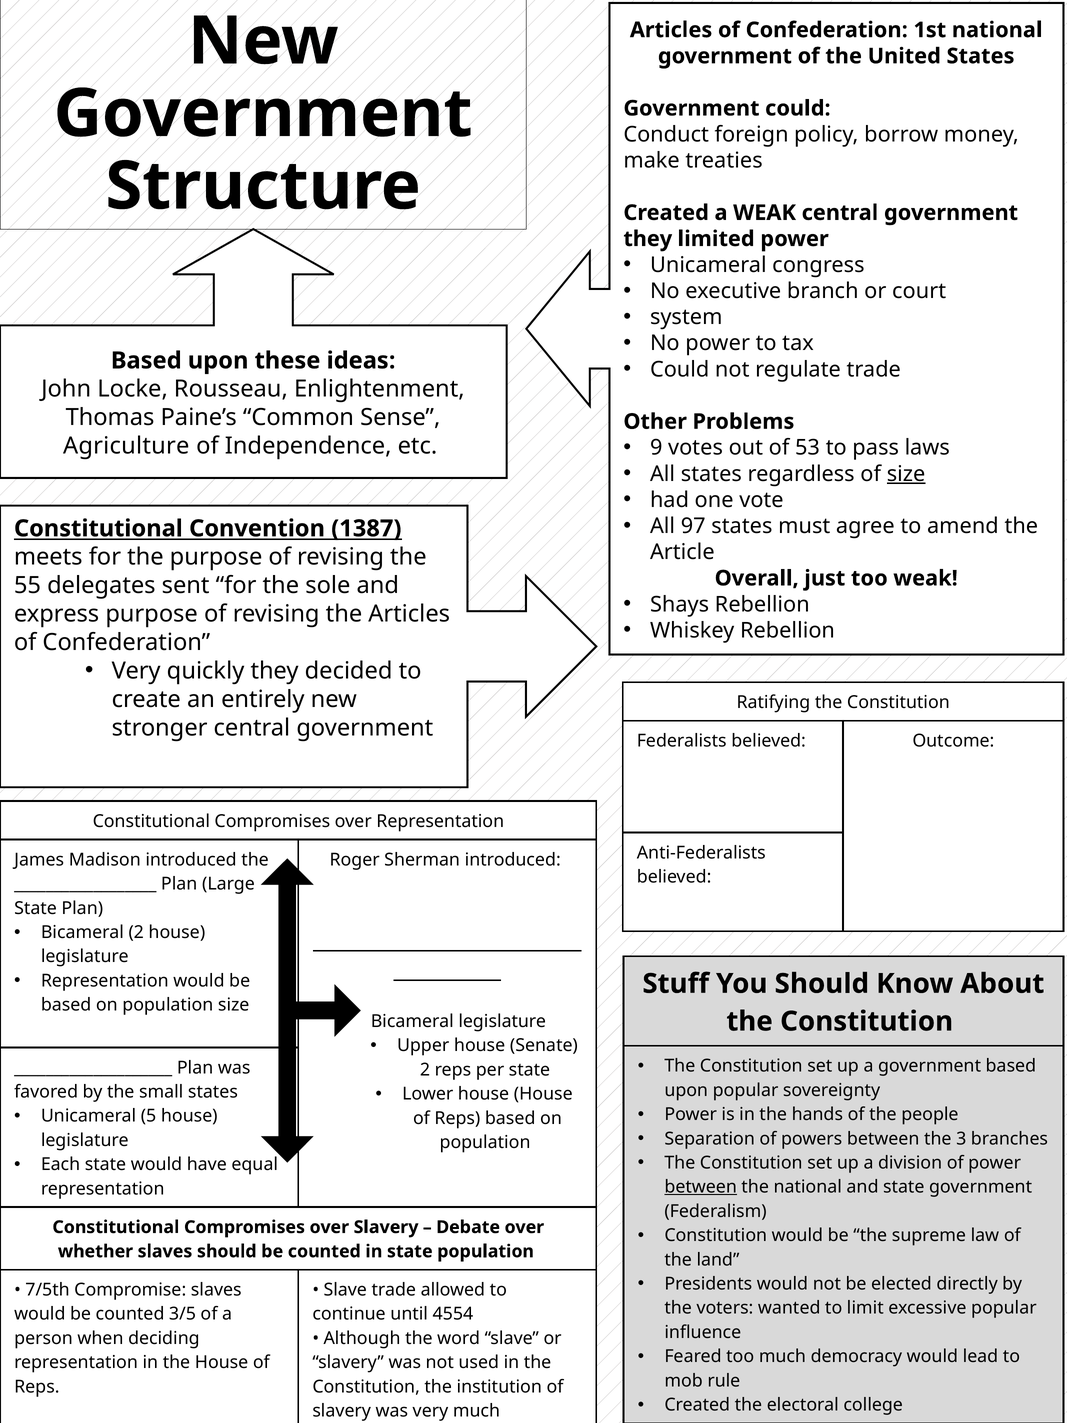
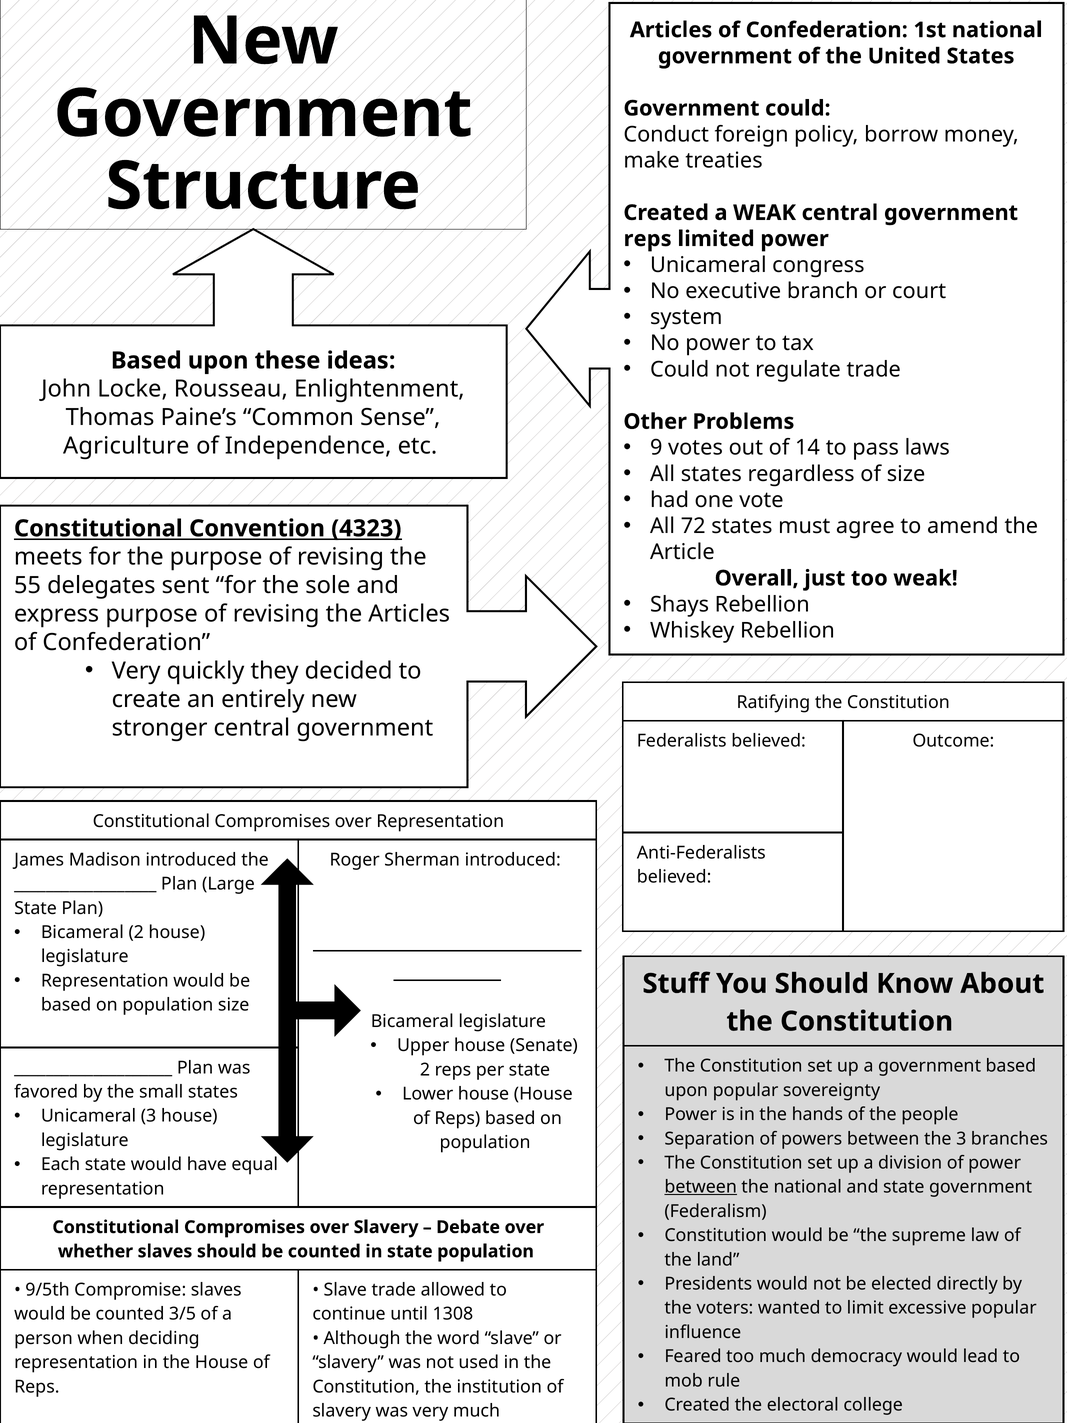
they: they -> reps (648, 239)
53: 53 -> 14 (807, 448)
size underline: present -> none (906, 474)
97: 97 -> 72 (693, 526)
1387: 1387 -> 4323 (366, 528)
Unicameral 5: 5 -> 3 (149, 1116)
7/5th: 7/5th -> 9/5th (48, 1290)
4554: 4554 -> 1308 (453, 1314)
